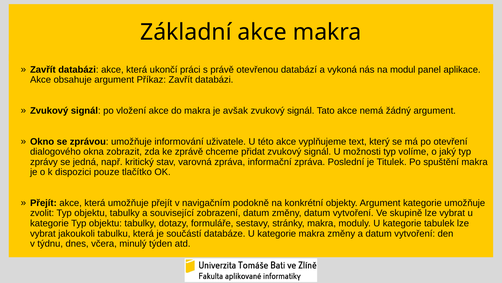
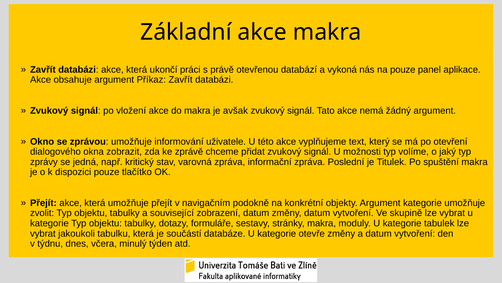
na modul: modul -> pouze (403, 70)
kategorie makra: makra -> otevře (312, 233)
